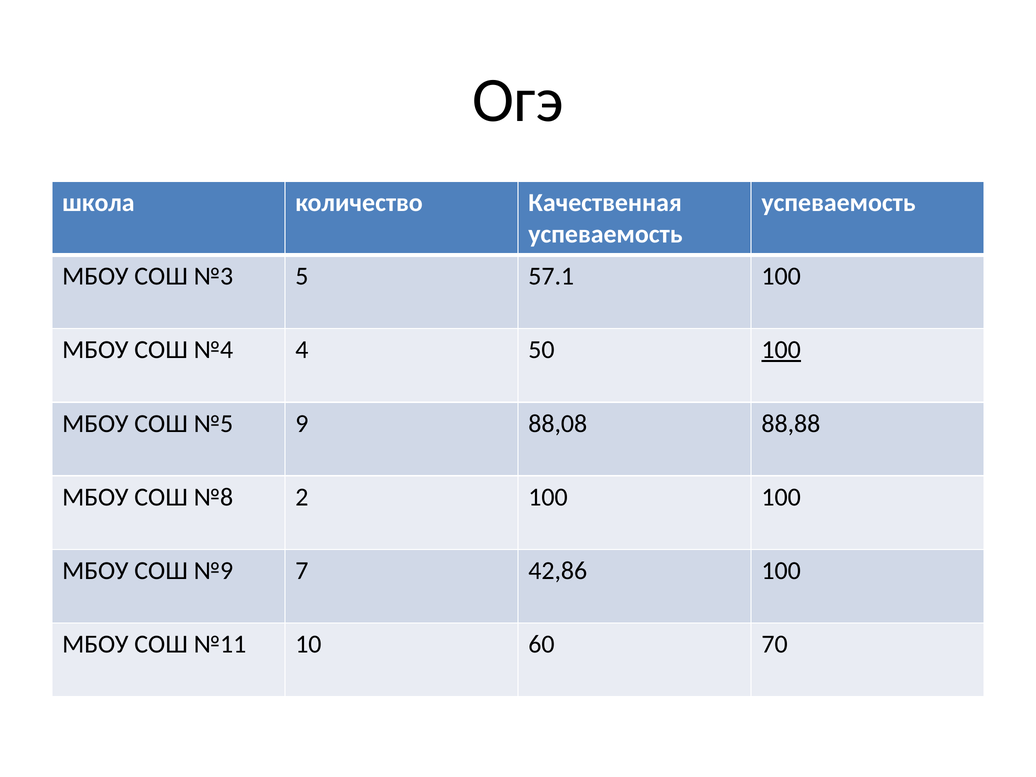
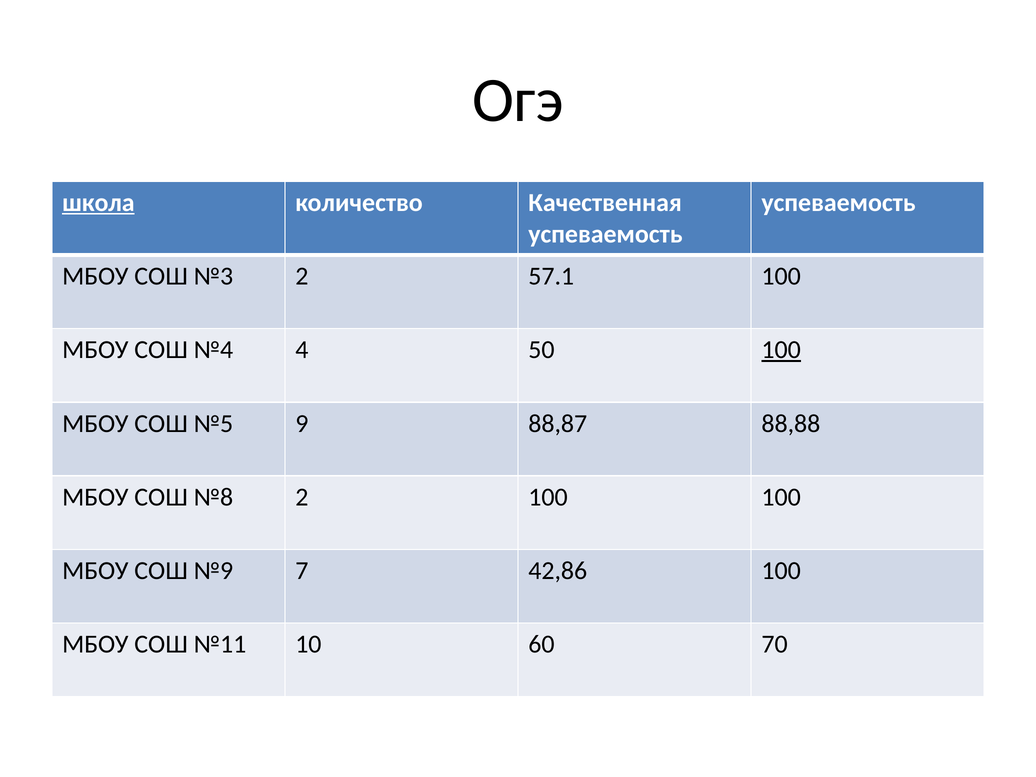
школа underline: none -> present (98, 203)
№3 5: 5 -> 2 (302, 276)
88,08: 88,08 -> 88,87 (558, 423)
